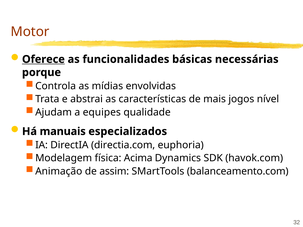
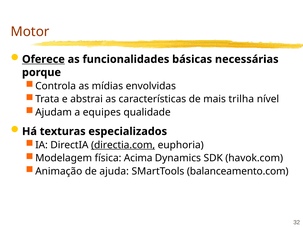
jogos: jogos -> trilha (241, 99)
manuais: manuais -> texturas (63, 132)
directia.com underline: none -> present (123, 145)
assim: assim -> ajuda (114, 171)
